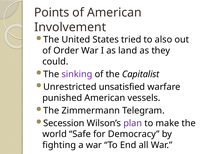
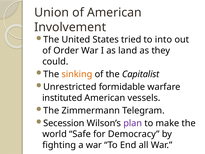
Points: Points -> Union (52, 12)
also: also -> into (163, 40)
sinking colour: purple -> orange (77, 74)
unsatisfied: unsatisfied -> formidable (122, 87)
punished: punished -> instituted (62, 98)
